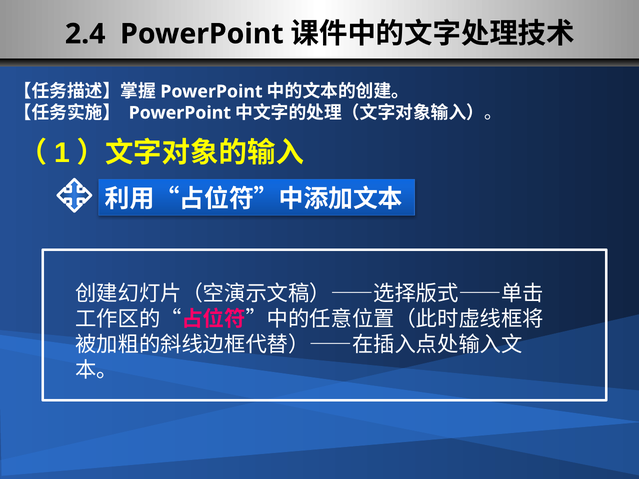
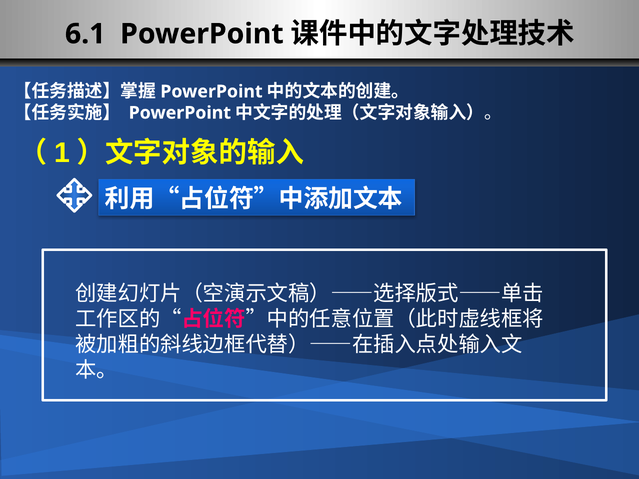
2.4: 2.4 -> 6.1 (85, 34)
